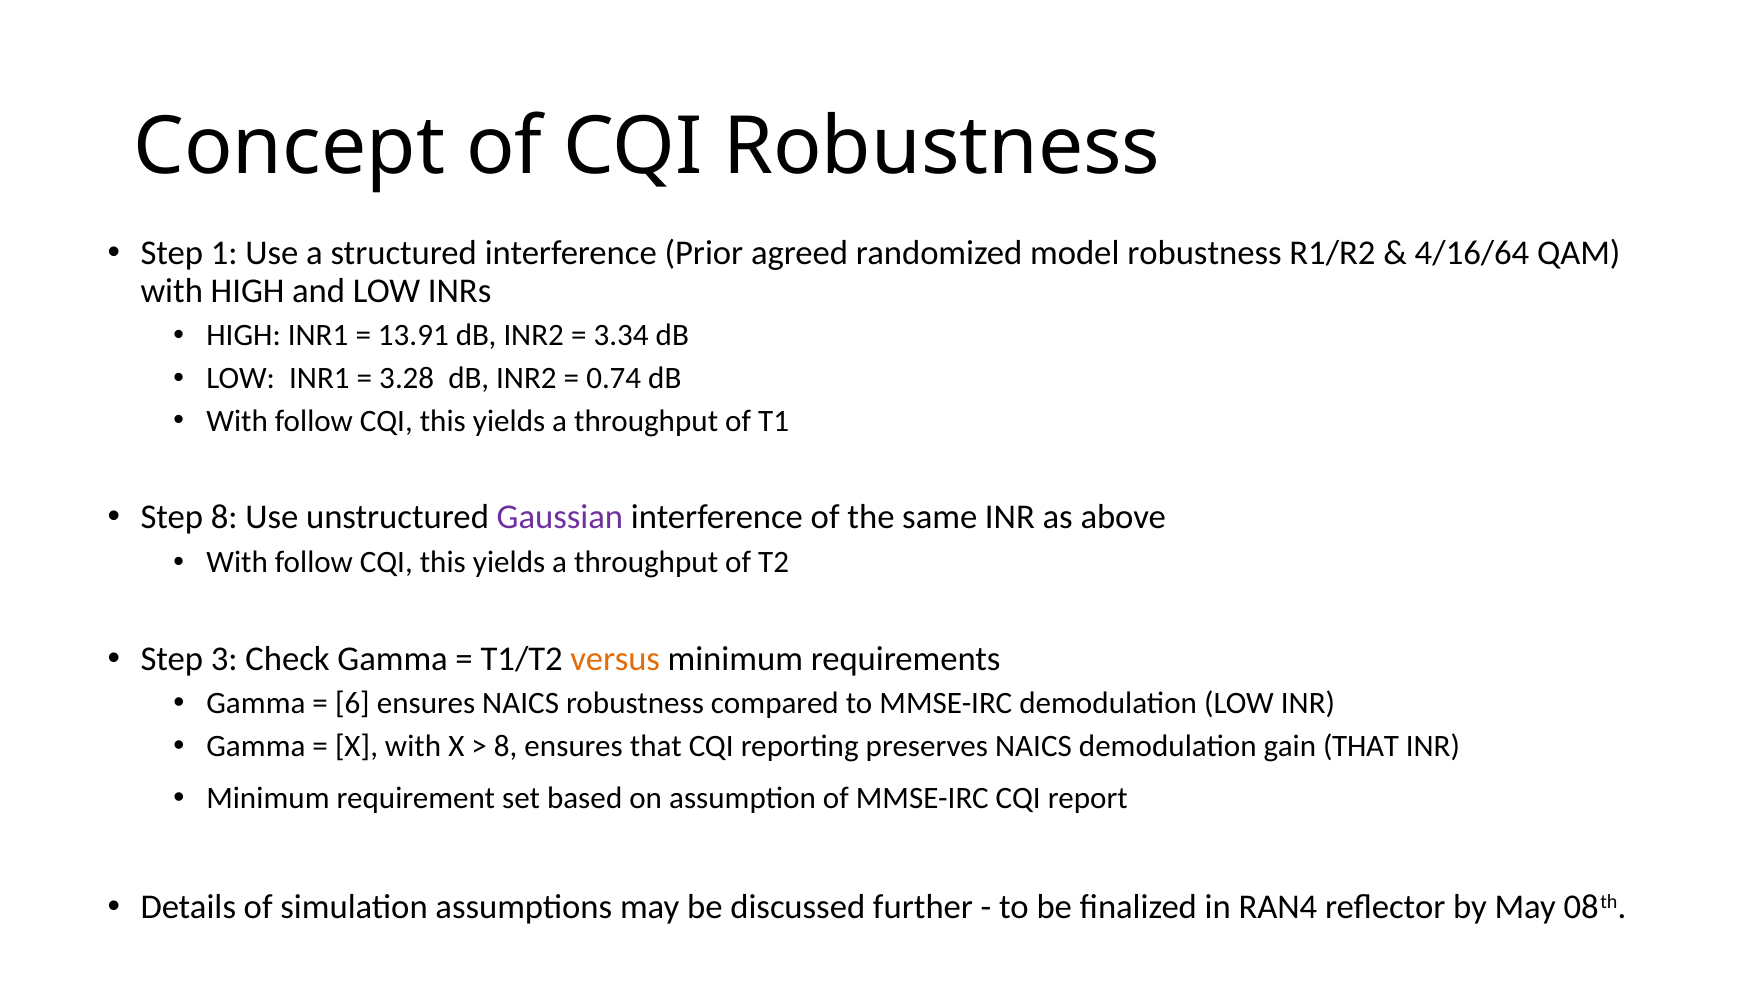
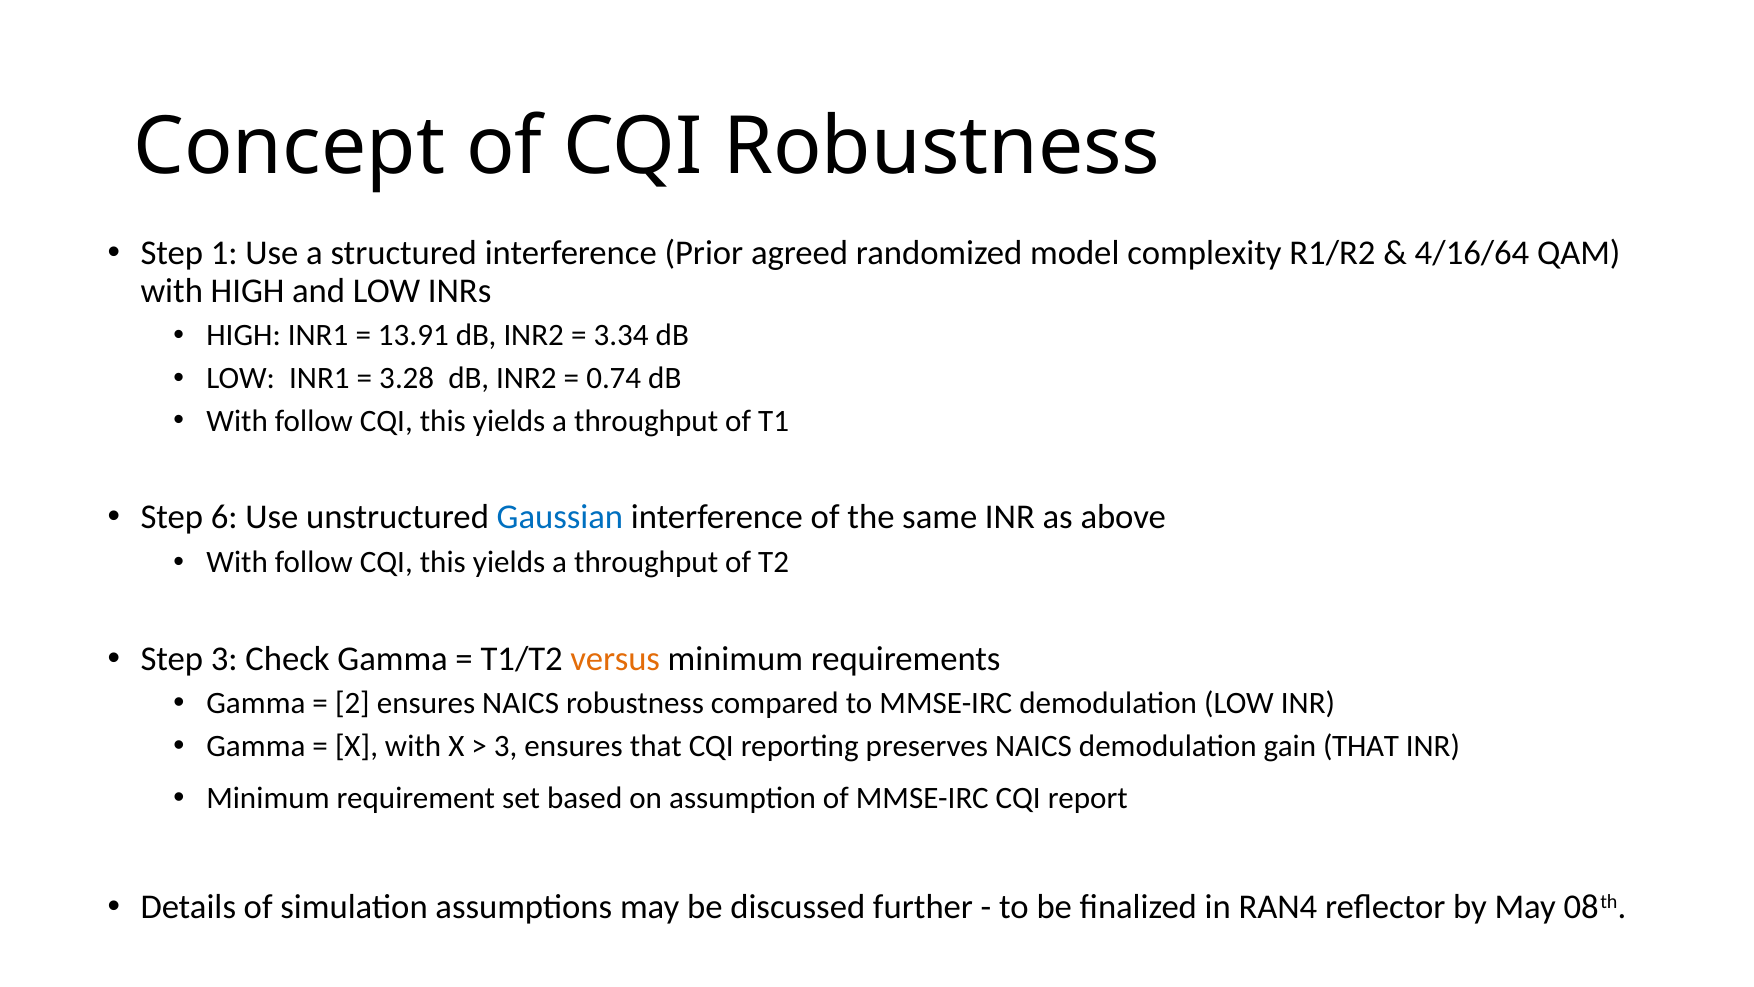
model robustness: robustness -> complexity (1204, 253)
Step 8: 8 -> 6 (224, 517)
Gaussian colour: purple -> blue (560, 517)
6: 6 -> 2 (352, 703)
8: 8 -> 3 (506, 746)
